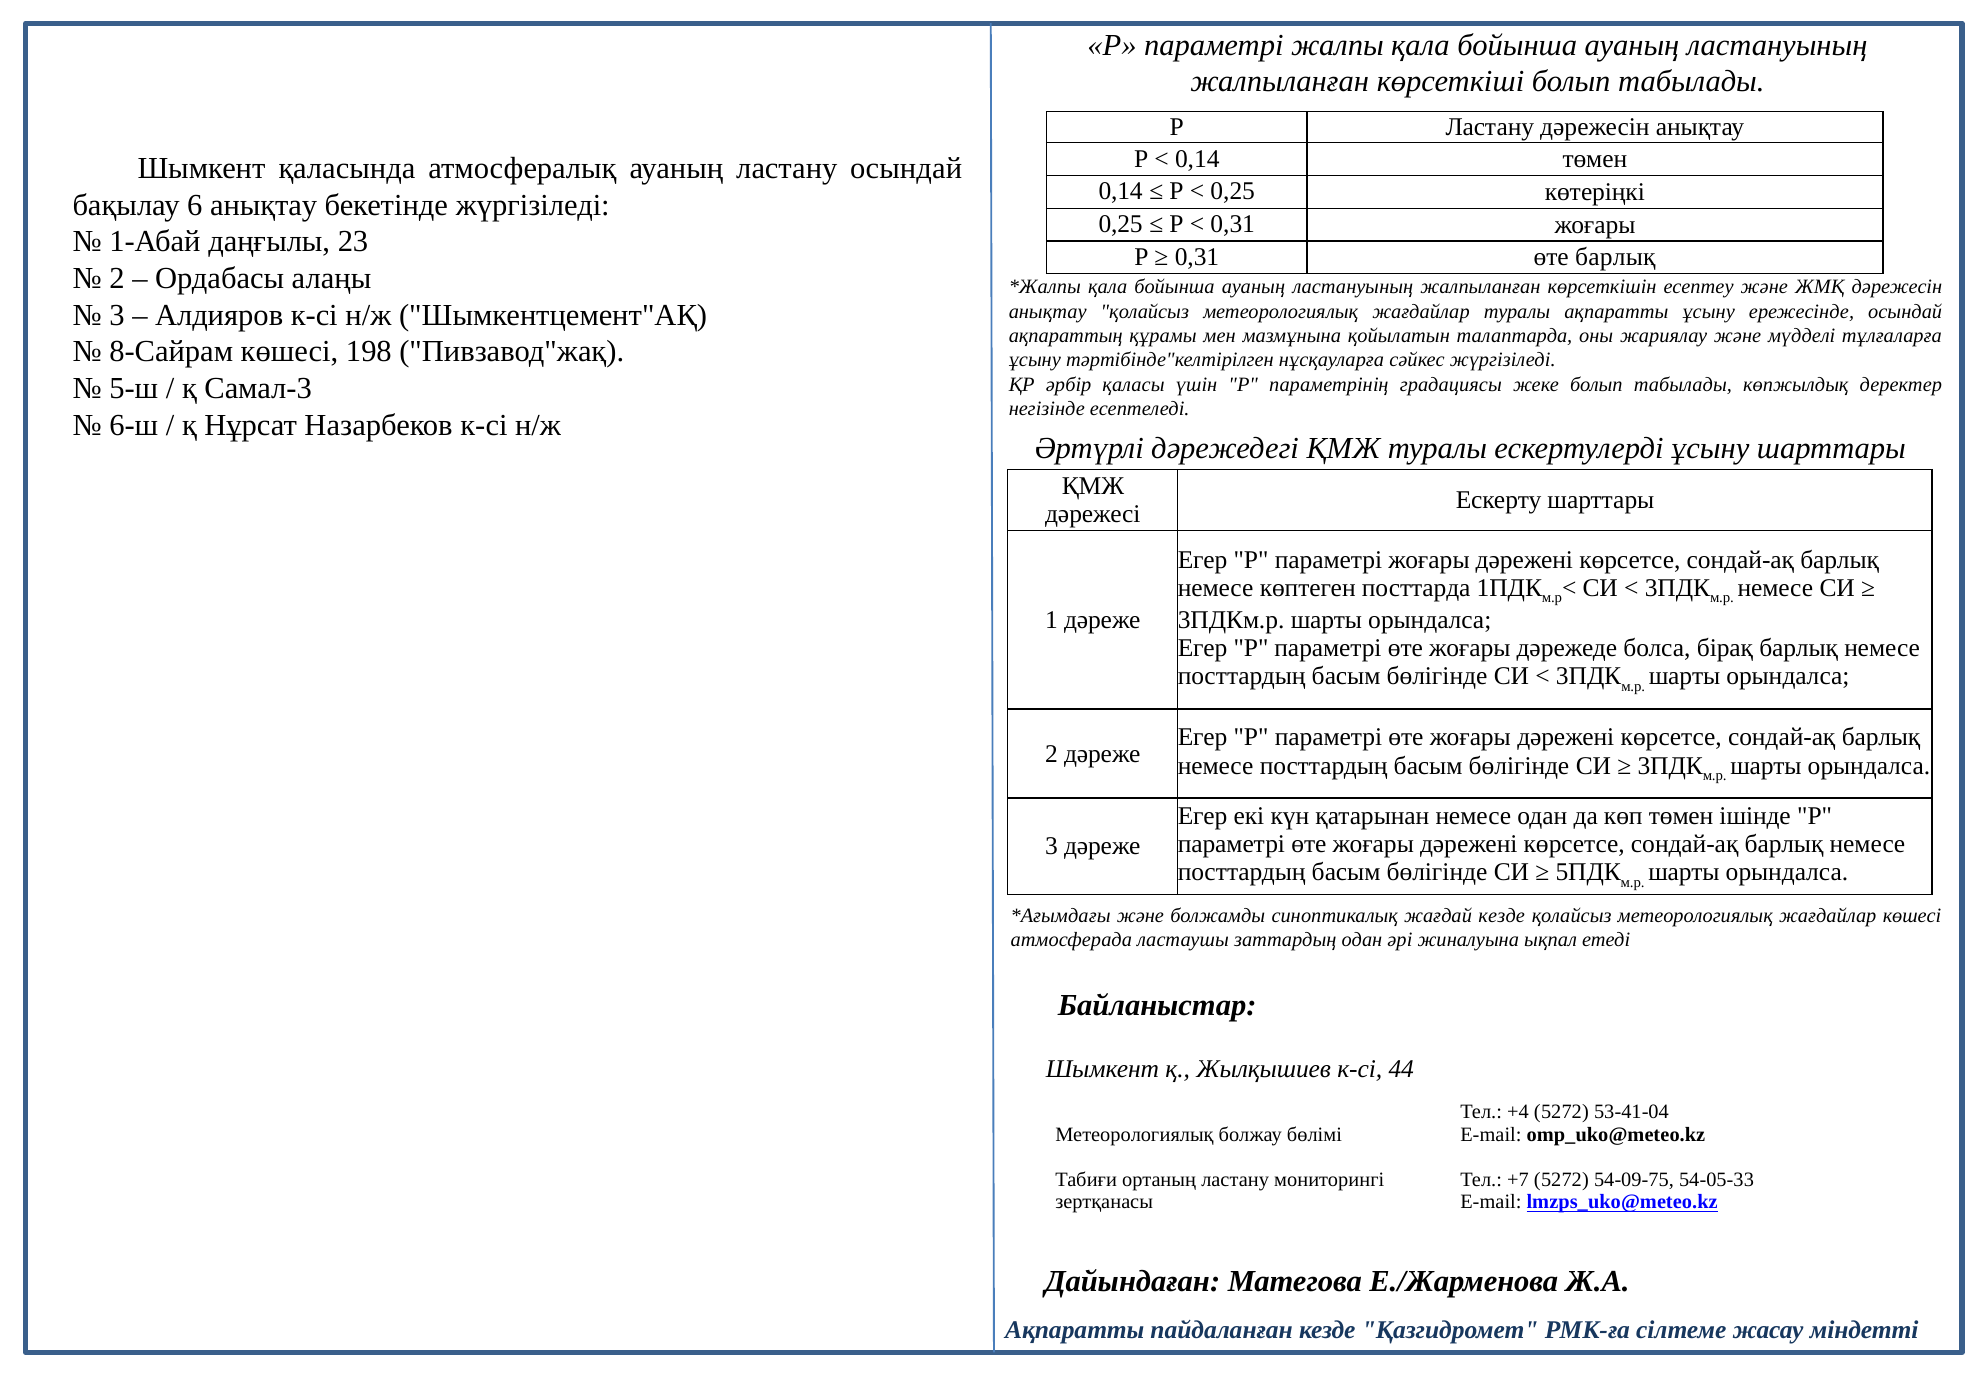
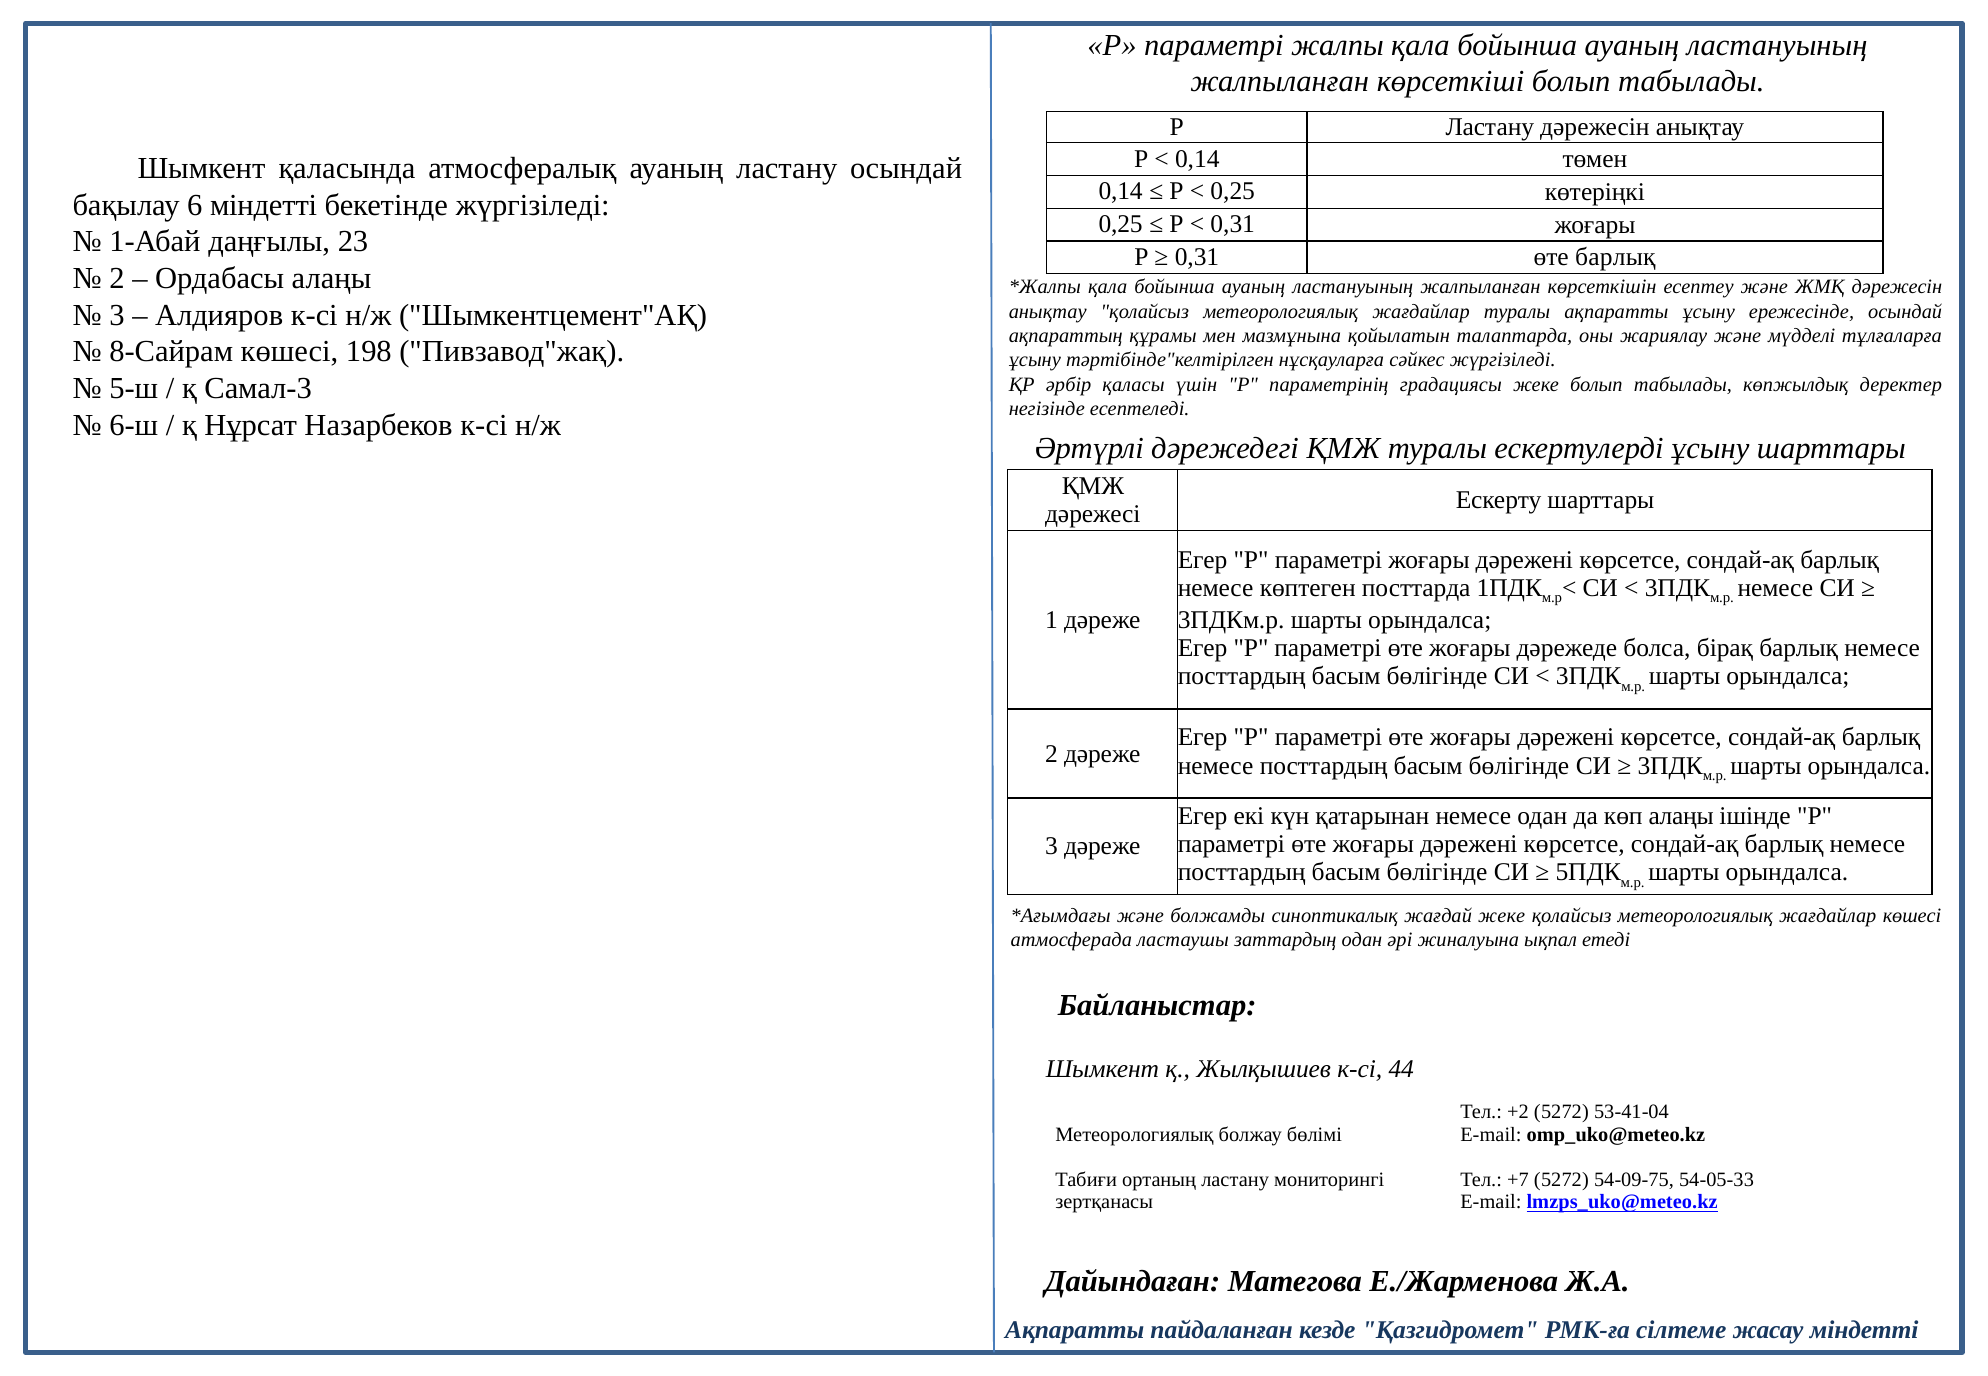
6 анықтау: анықтау -> міндетті (264, 205)
көп төмен: төмен -> алаңы (1681, 816)
жағдай кезде: кезде -> жеке (1502, 916)
+4: +4 -> +2 (1518, 1112)
